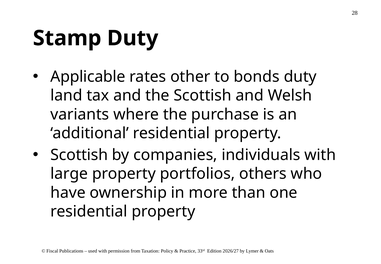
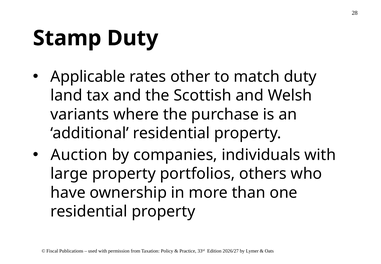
bonds: bonds -> match (257, 77)
Scottish: Scottish -> Auction (79, 155)
